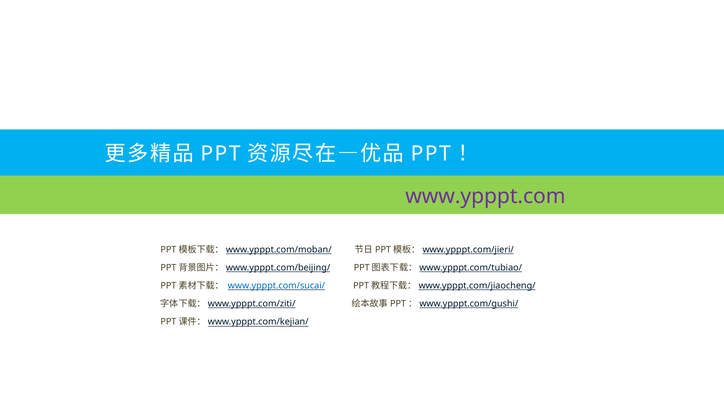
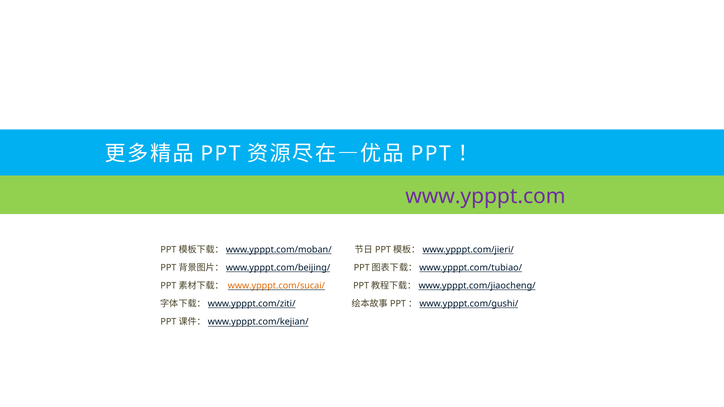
www.ypppt.com/sucai/ colour: blue -> orange (276, 286)
